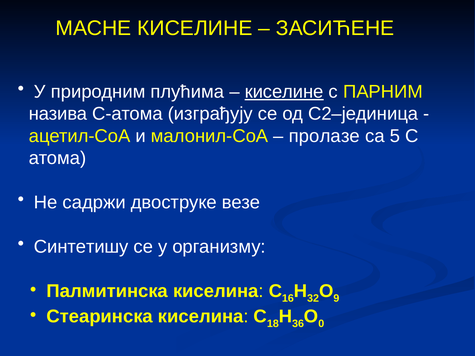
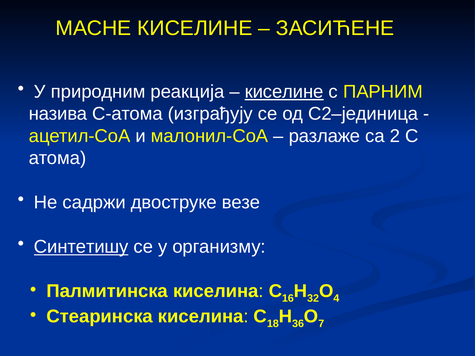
плућима: плућима -> реакција (187, 92)
пролазе: пролазе -> разлаже (324, 136)
5: 5 -> 2 (395, 136)
Синтетишу underline: none -> present (81, 247)
9: 9 -> 4 (336, 299)
0: 0 -> 7 (321, 324)
